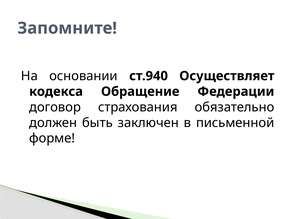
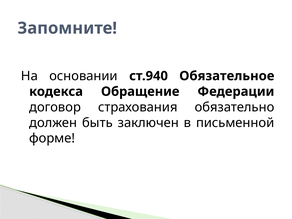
Осуществляет: Осуществляет -> Обязательное (227, 76)
